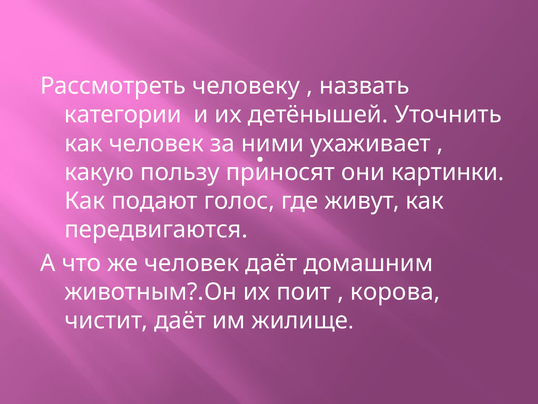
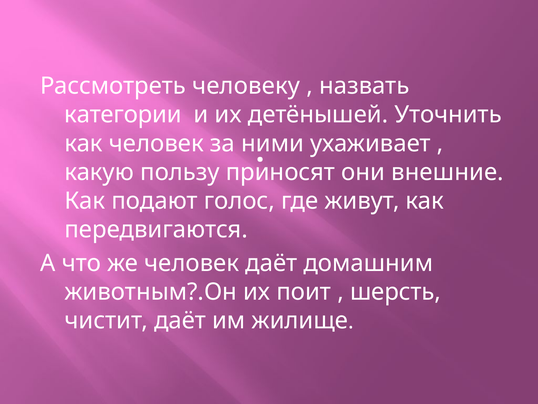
картинки: картинки -> внешние (447, 172)
корова: корова -> шерсть (395, 292)
